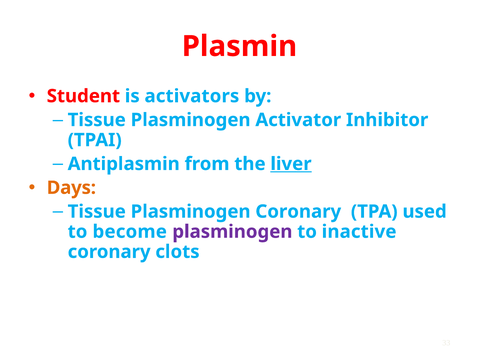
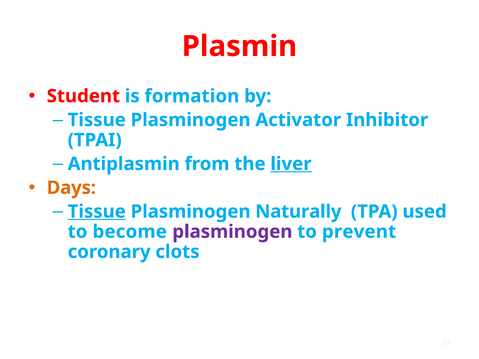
activators: activators -> formation (192, 96)
Tissue underline: none -> present (97, 212)
Plasminogen Coronary: Coronary -> Naturally (298, 212)
inactive: inactive -> prevent (359, 232)
